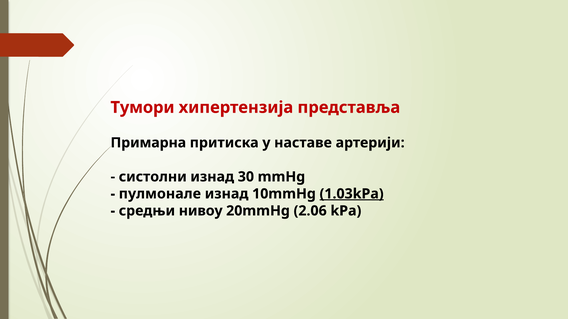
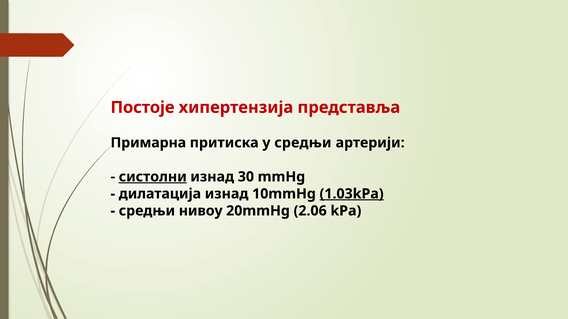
Тумори: Тумори -> Постоје (142, 108)
у наставе: наставе -> средњи (303, 143)
систолни underline: none -> present (153, 177)
пулмонале: пулмонале -> дилатација (160, 194)
